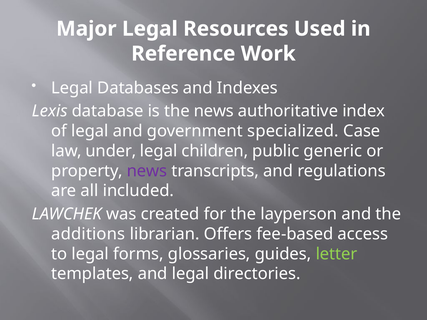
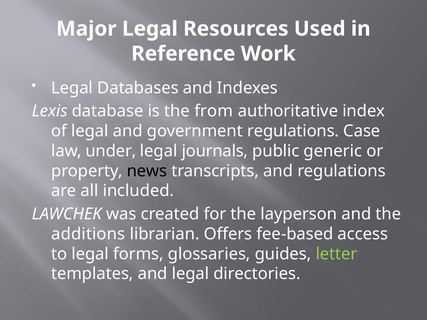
the news: news -> from (214, 111)
government specialized: specialized -> regulations (293, 131)
children: children -> journals (215, 151)
news colour: purple -> black (147, 171)
